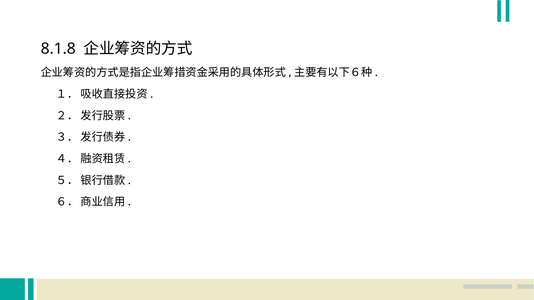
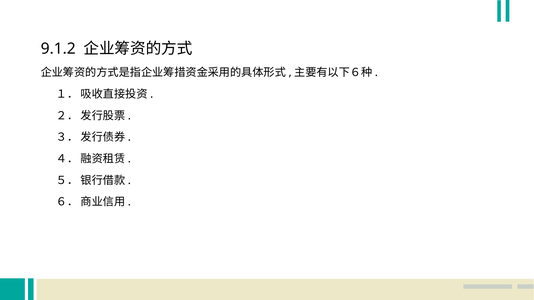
8.1.8: 8.1.8 -> 9.1.2 (58, 49)
